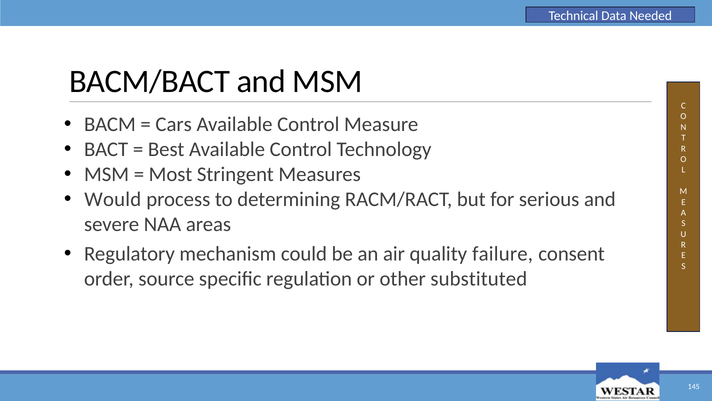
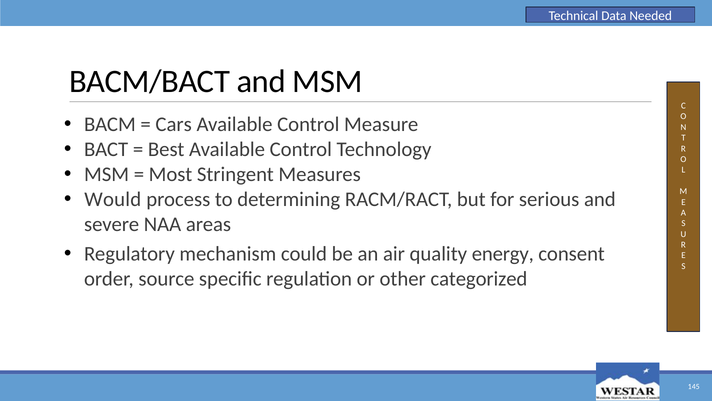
failure: failure -> energy (503, 254)
substituted: substituted -> categorized (479, 279)
